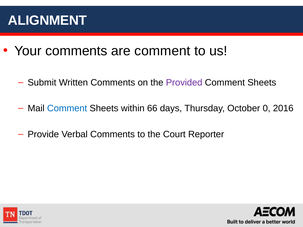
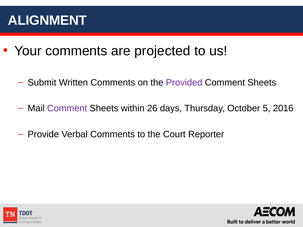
are comment: comment -> projected (162, 51)
Comment colour: blue -> purple (67, 109)
66: 66 -> 26 (152, 109)
0: 0 -> 5 (267, 109)
